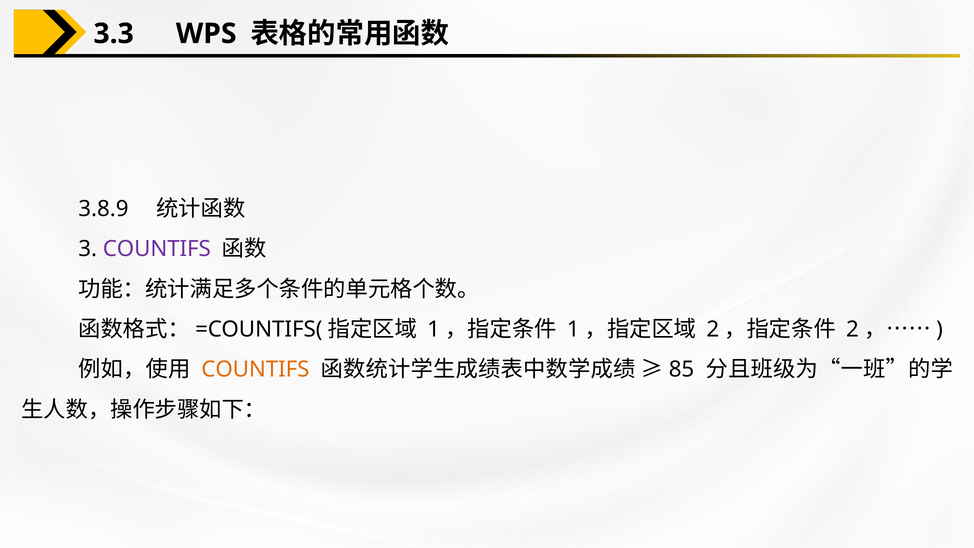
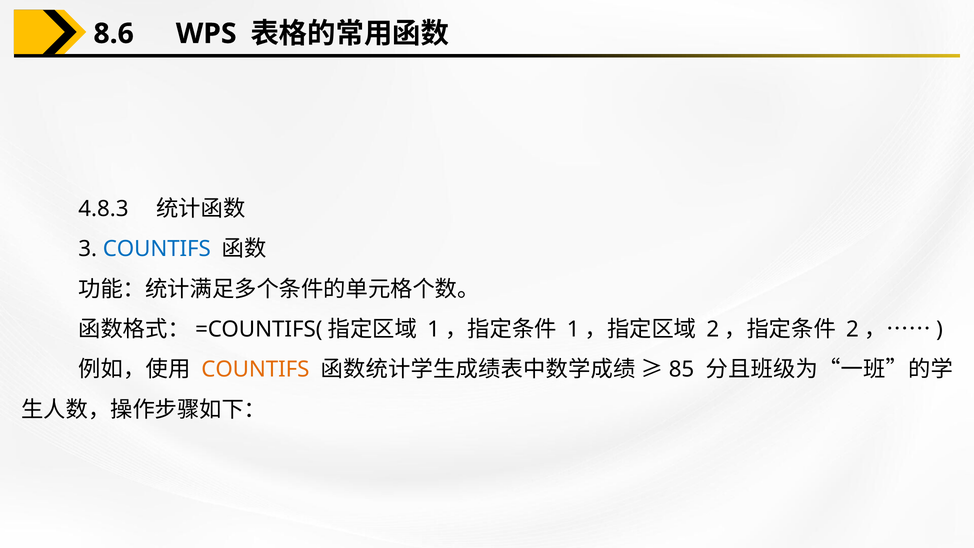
3.3: 3.3 -> 8.6 (114, 34)
3.8.9: 3.8.9 -> 4.8.3 (103, 209)
COUNTIFS colour: purple -> blue (157, 249)
